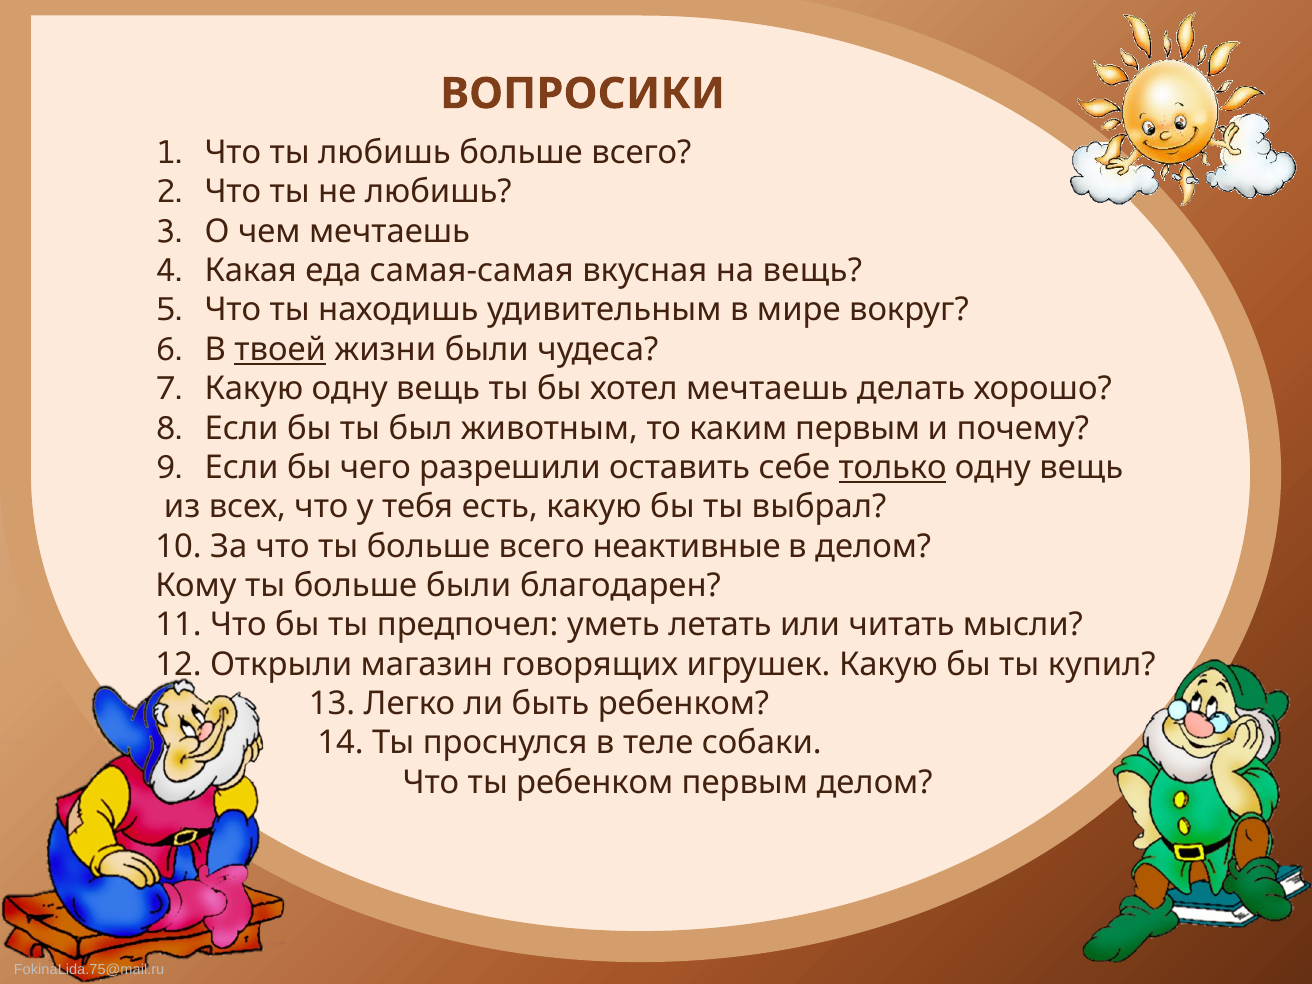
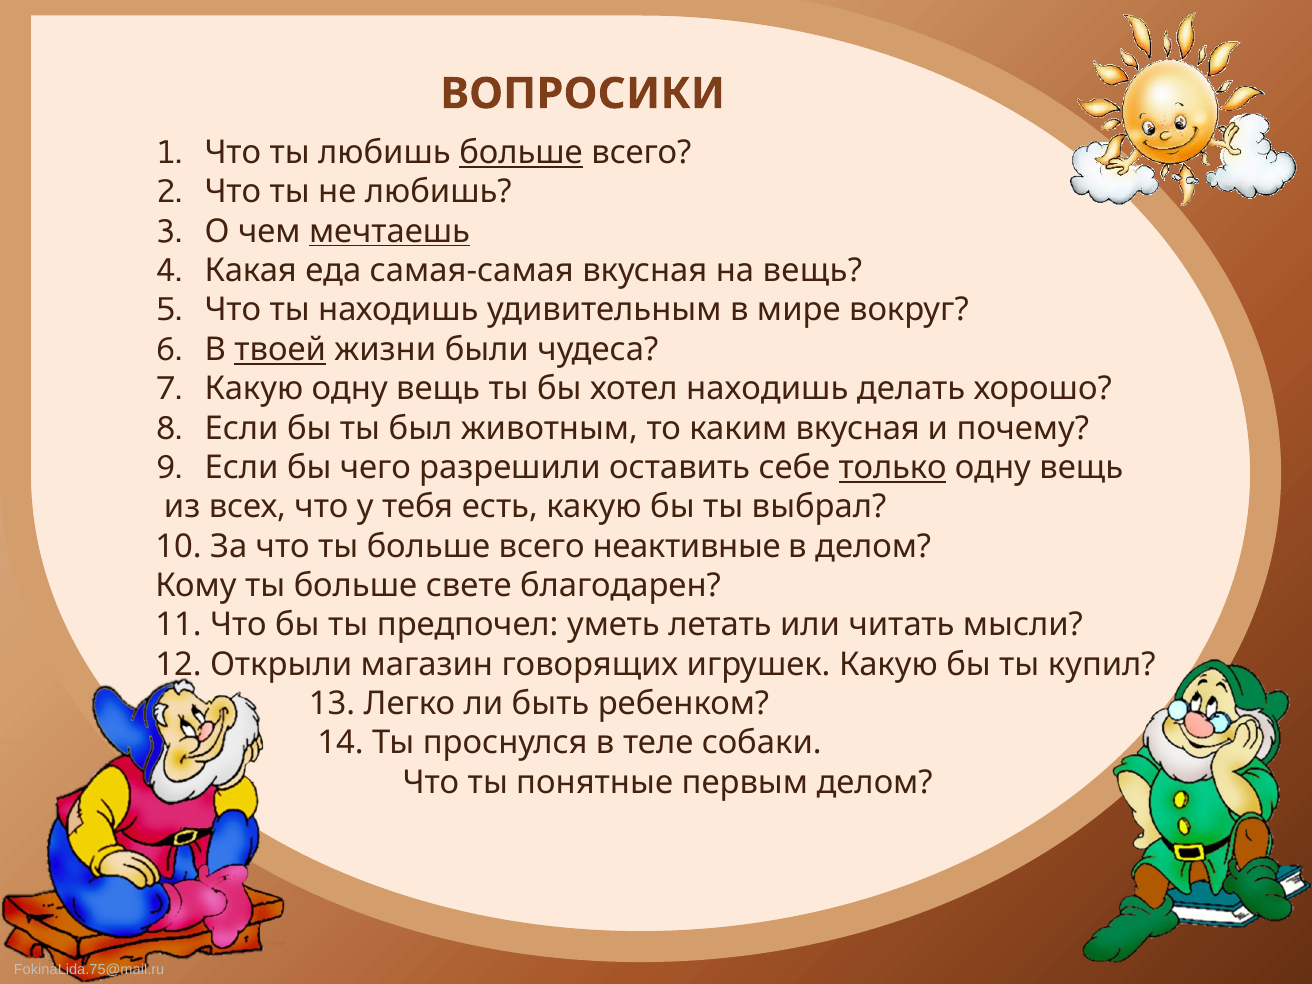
больше underline: none -> present (521, 153)
мечтаешь underline: none -> present (390, 231)
хотел мечтаешь: мечтаешь -> находишь (767, 389)
каким первым: первым -> вкусная (858, 428)
больше были: были -> свете (469, 586)
ты ребенком: ребенком -> понятные (595, 782)
